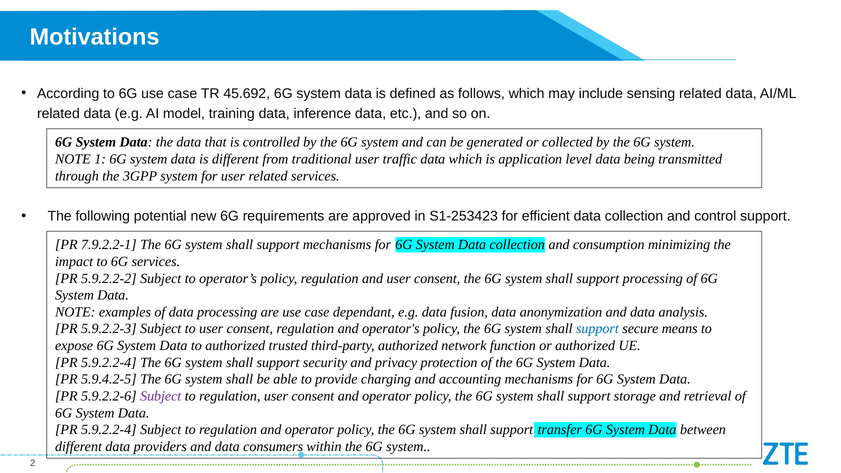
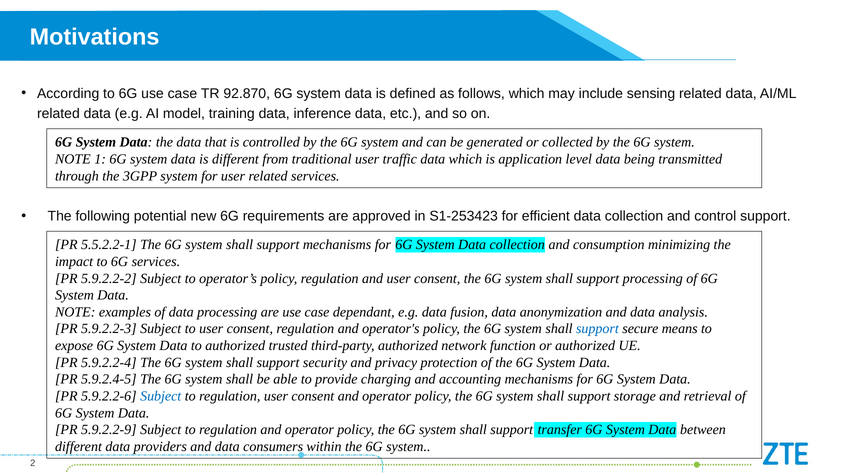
45.692: 45.692 -> 92.870 (247, 93)
7.9.2.2-1: 7.9.2.2-1 -> 5.5.2.2-1 (109, 245)
5.9.4.2-5: 5.9.4.2-5 -> 5.9.2.4-5 (109, 379)
Subject colour: purple -> blue (161, 396)
5.9.2.2-4: 5.9.2.2-4 -> 5.9.2.2-9 (109, 430)
